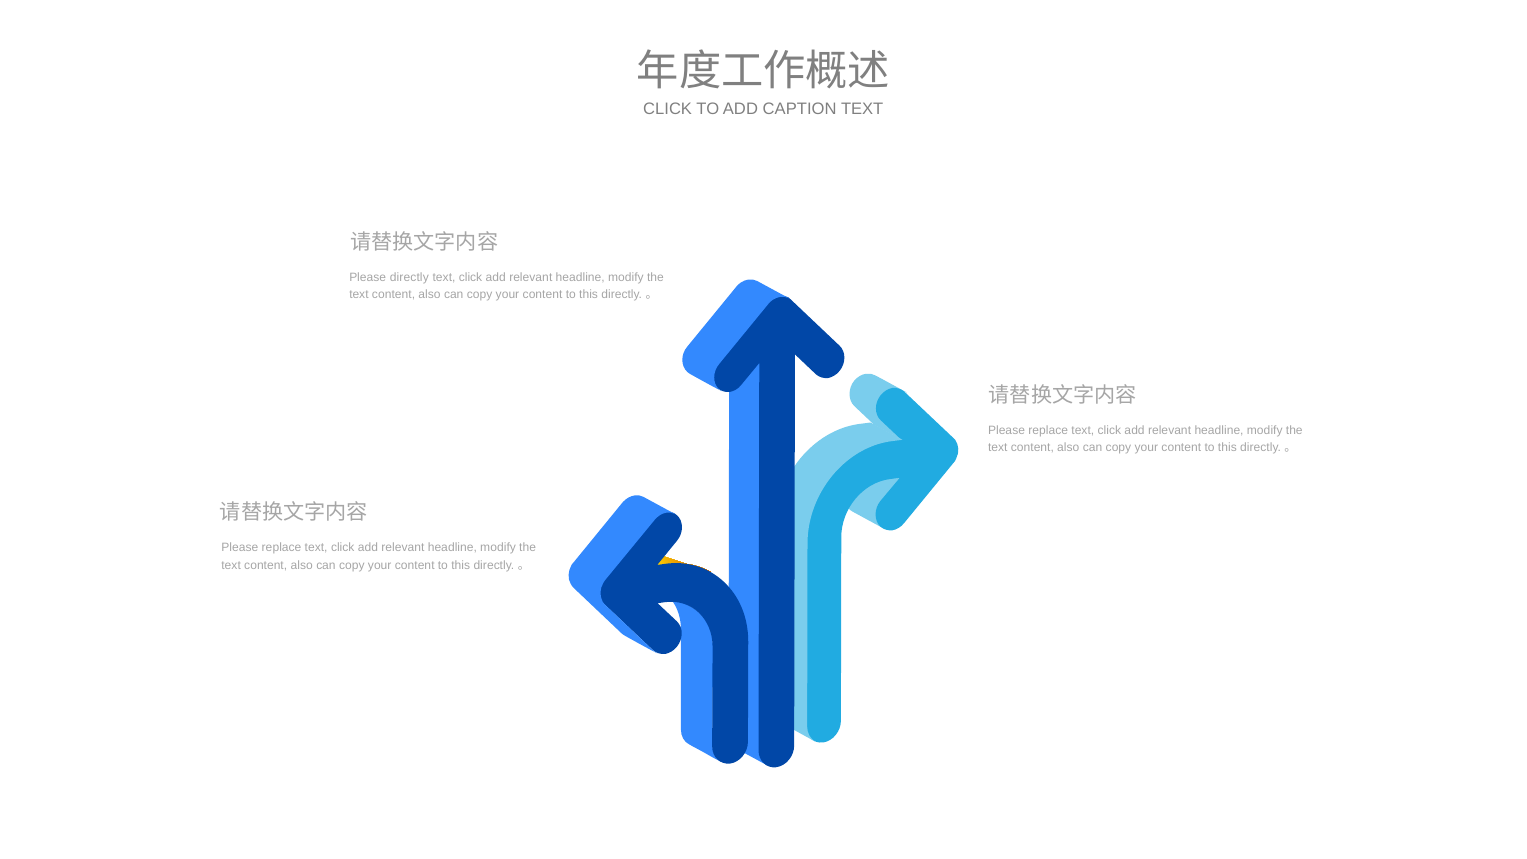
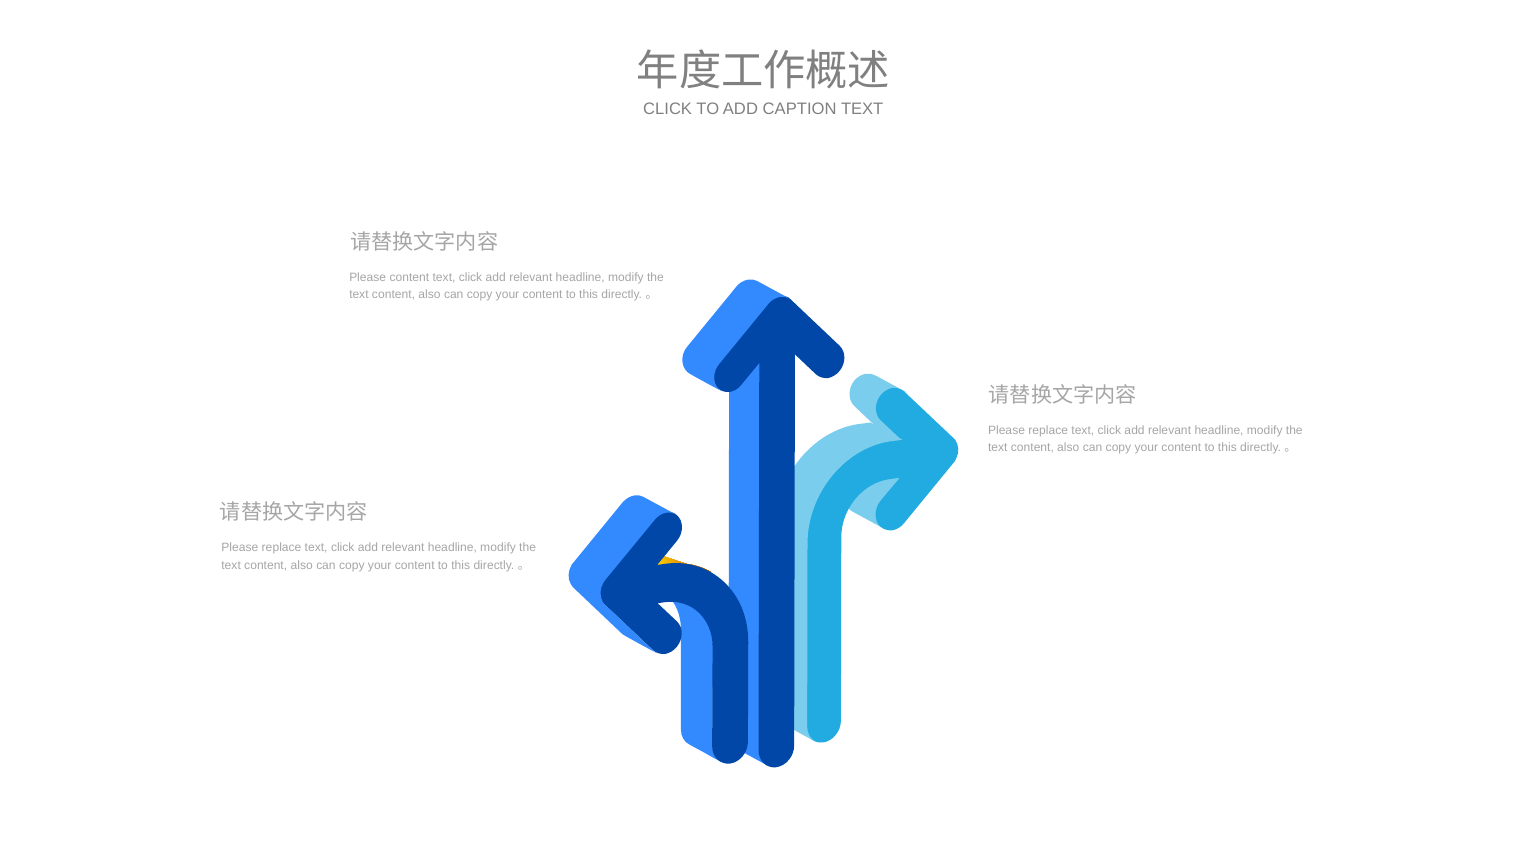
Please directly: directly -> content (409, 278)
